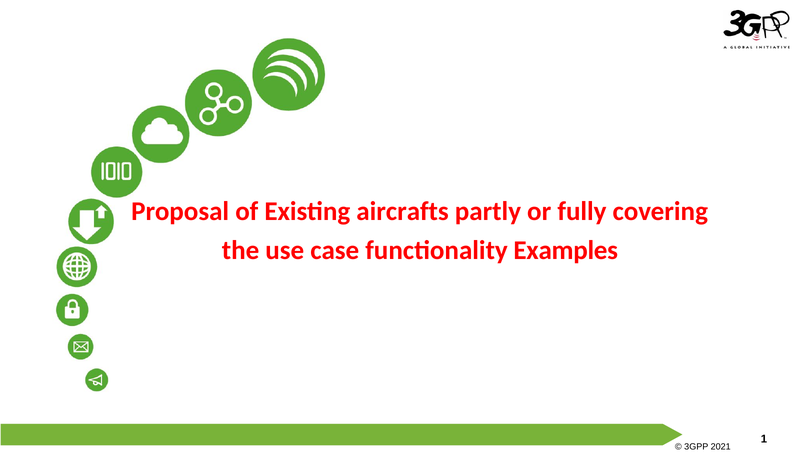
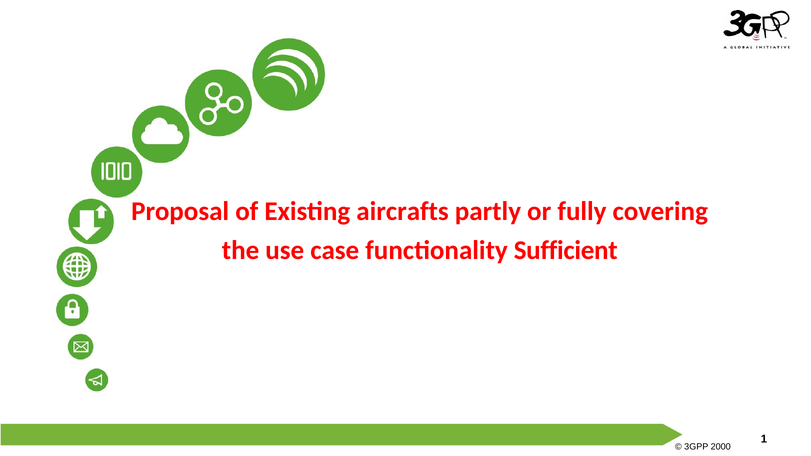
Examples: Examples -> Sufficient (566, 250)
2021: 2021 -> 2000 (721, 447)
